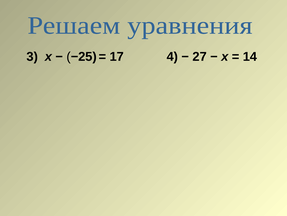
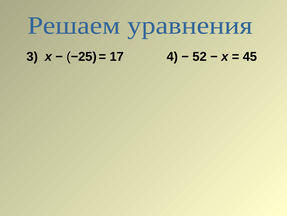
27: 27 -> 52 (200, 57)
14: 14 -> 45 (250, 57)
